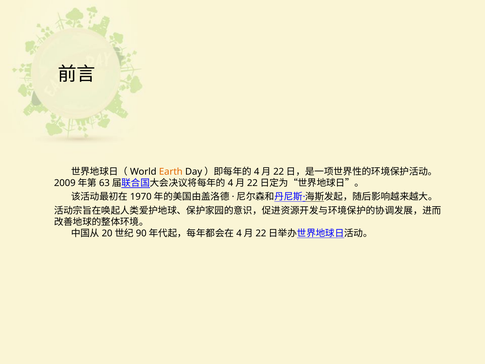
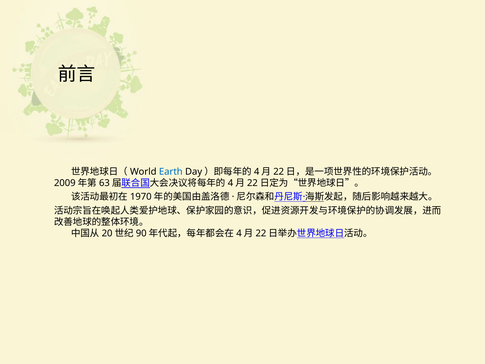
Earth colour: orange -> blue (171, 172)
